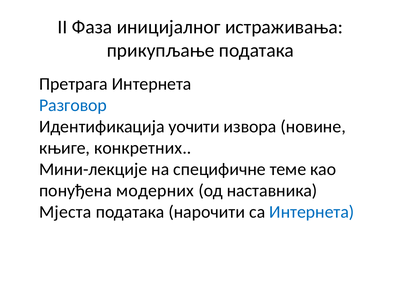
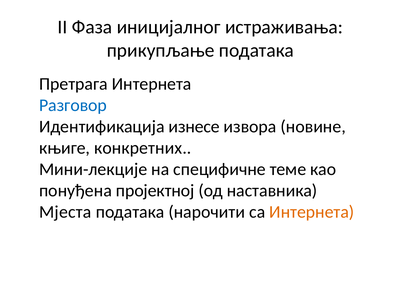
уочити: уочити -> изнесе (194, 127)
модерних: модерних -> пројектној (155, 191)
Интернета colour: blue -> orange (312, 212)
